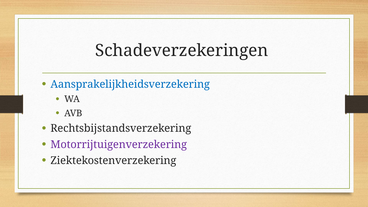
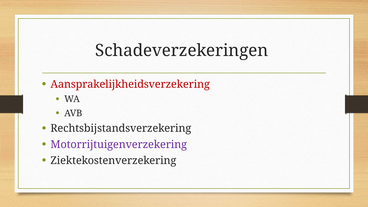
Aansprakelijkheidsverzekering colour: blue -> red (130, 84)
